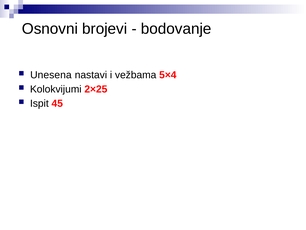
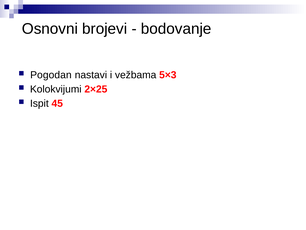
Unesena: Unesena -> Pogodan (51, 75)
5×4: 5×4 -> 5×3 (168, 75)
